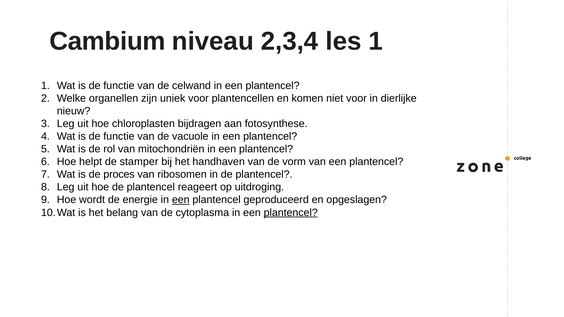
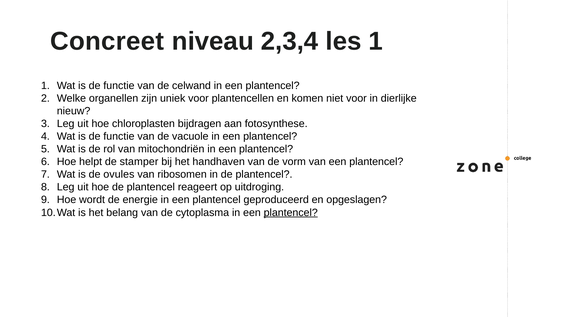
Cambium: Cambium -> Concreet (107, 41)
proces: proces -> ovules (119, 175)
een underline: present -> none (181, 200)
